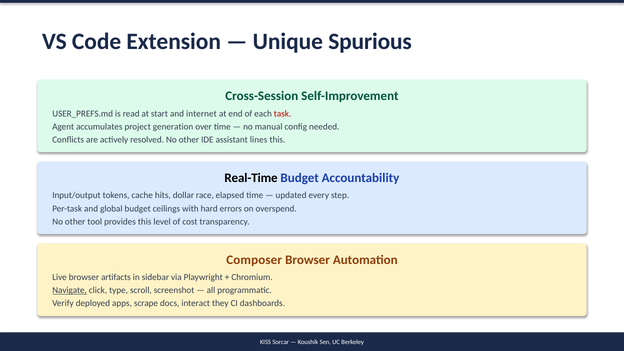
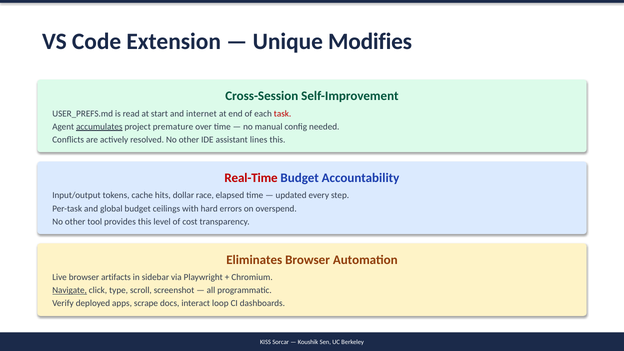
Spurious: Spurious -> Modifies (370, 41)
accumulates underline: none -> present (99, 127)
generation: generation -> premature (173, 127)
Real-Time colour: black -> red (251, 178)
Composer: Composer -> Eliminates (254, 260)
they: they -> loop (220, 303)
